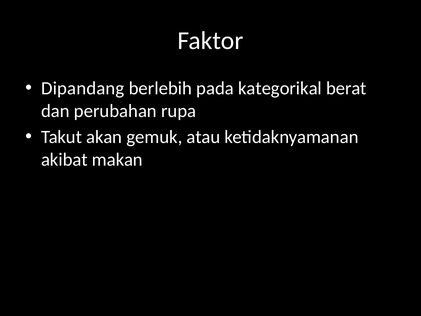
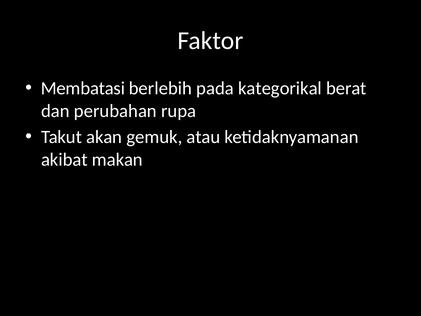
Dipandang: Dipandang -> Membatasi (83, 88)
